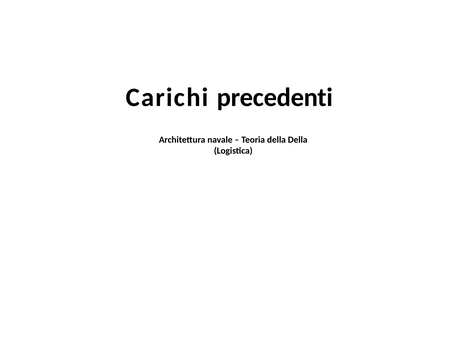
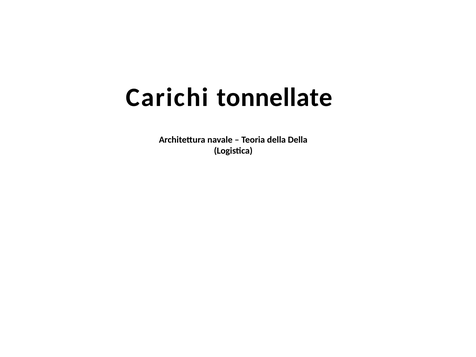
precedenti: precedenti -> tonnellate (275, 97)
